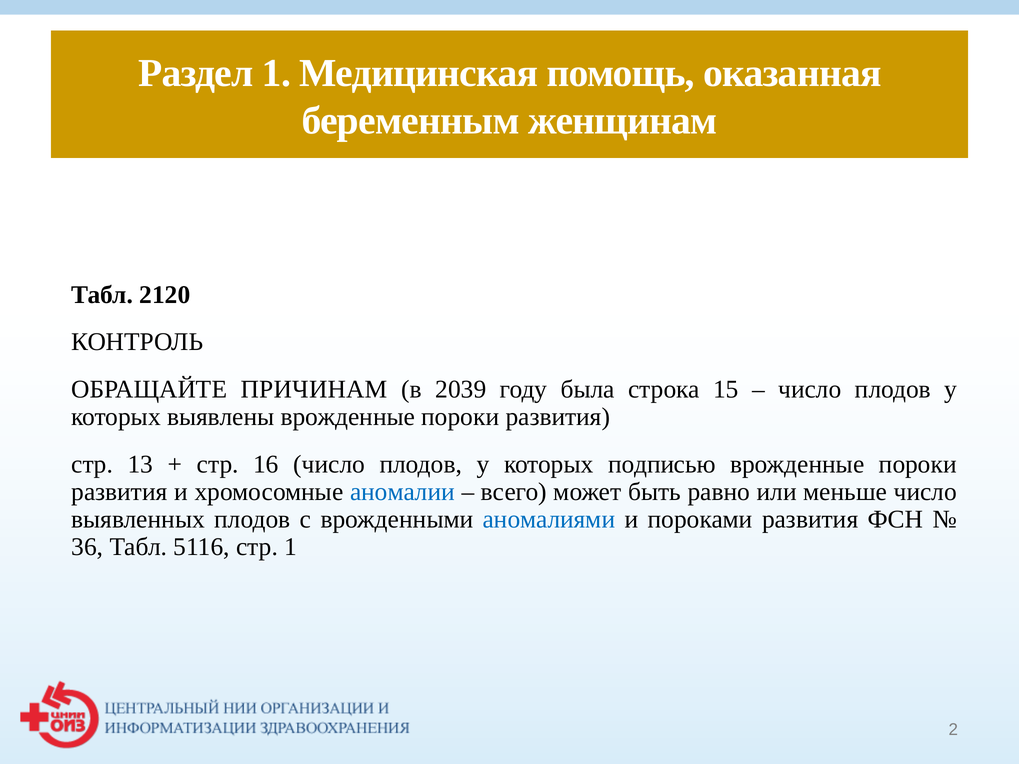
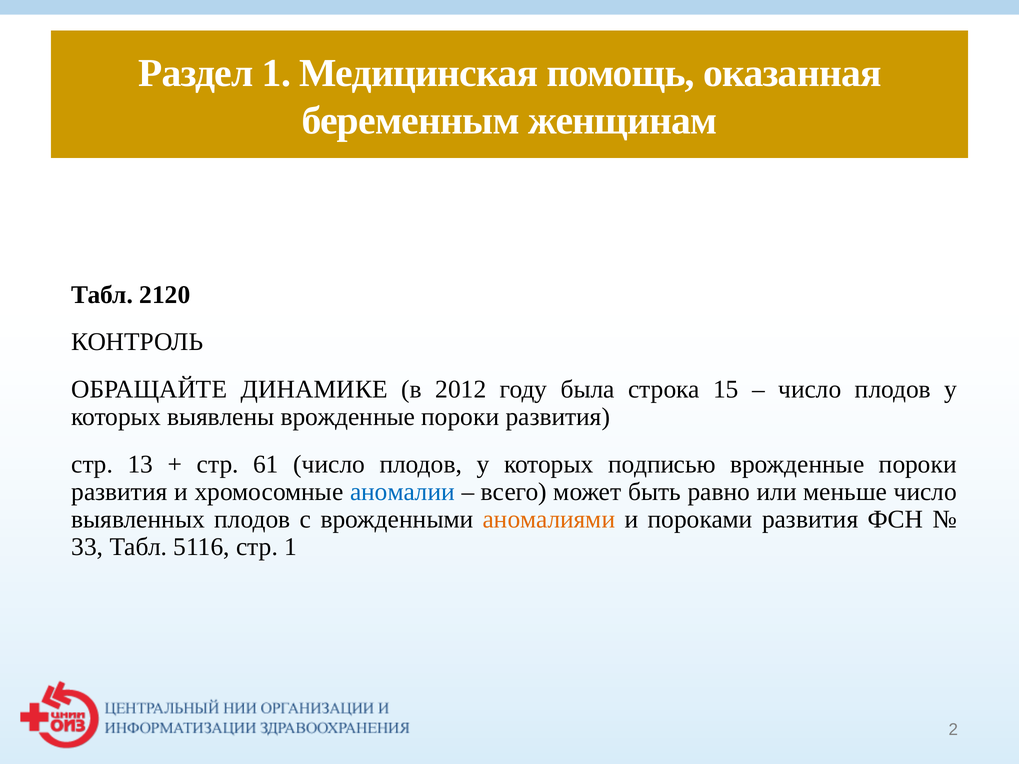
ПРИЧИНАМ: ПРИЧИНАМ -> ДИНАМИКЕ (314, 389)
2039: 2039 -> 2012 (461, 389)
16: 16 -> 61 (266, 464)
аномалиями colour: blue -> orange (549, 519)
36: 36 -> 33 (87, 547)
